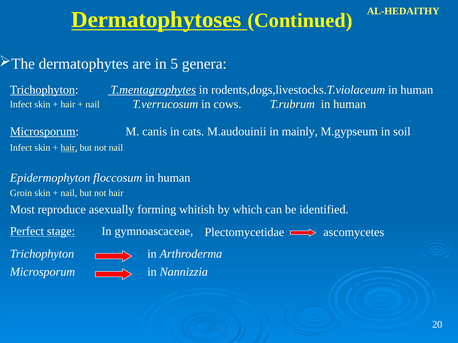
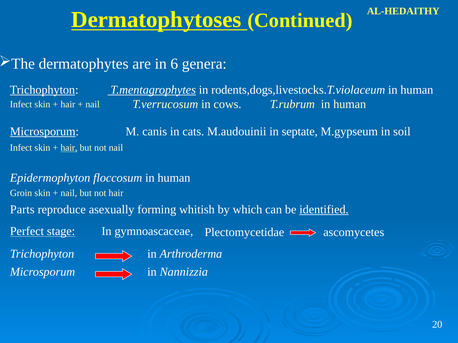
5: 5 -> 6 (174, 64)
mainly: mainly -> septate (300, 132)
Most: Most -> Parts (22, 210)
identified underline: none -> present (324, 210)
